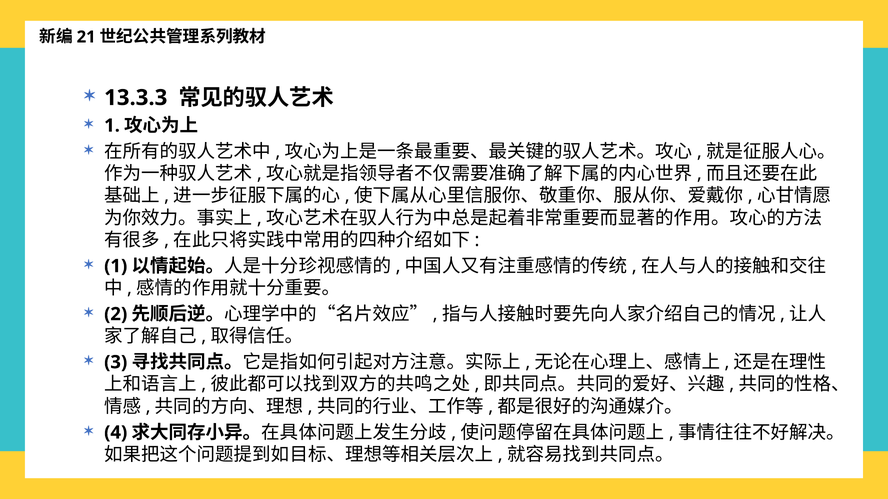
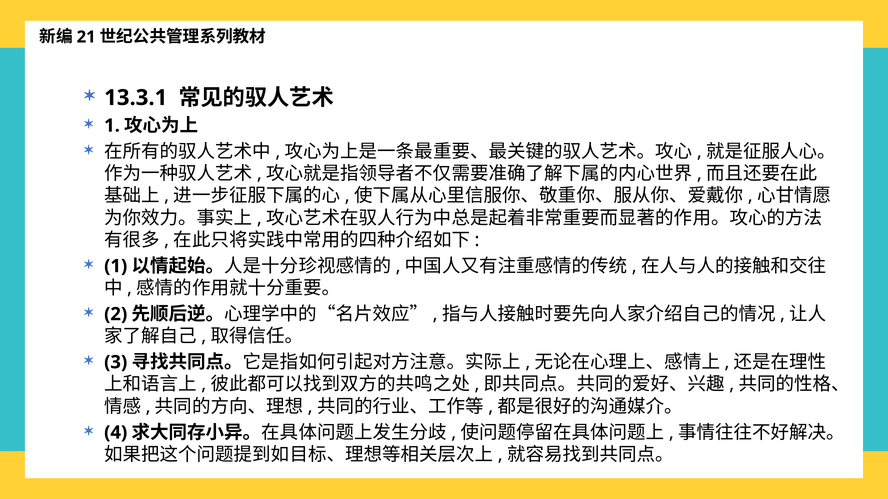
13.3.3: 13.3.3 -> 13.3.1 (136, 98)
